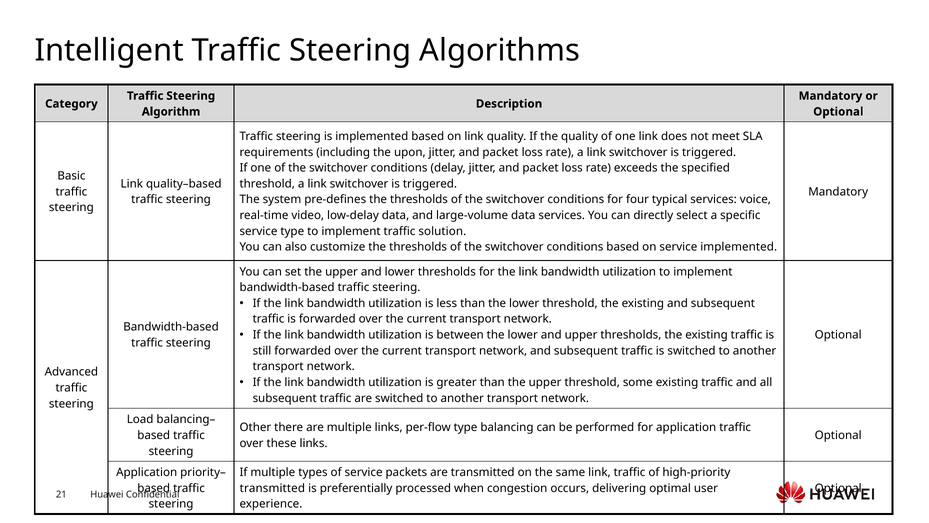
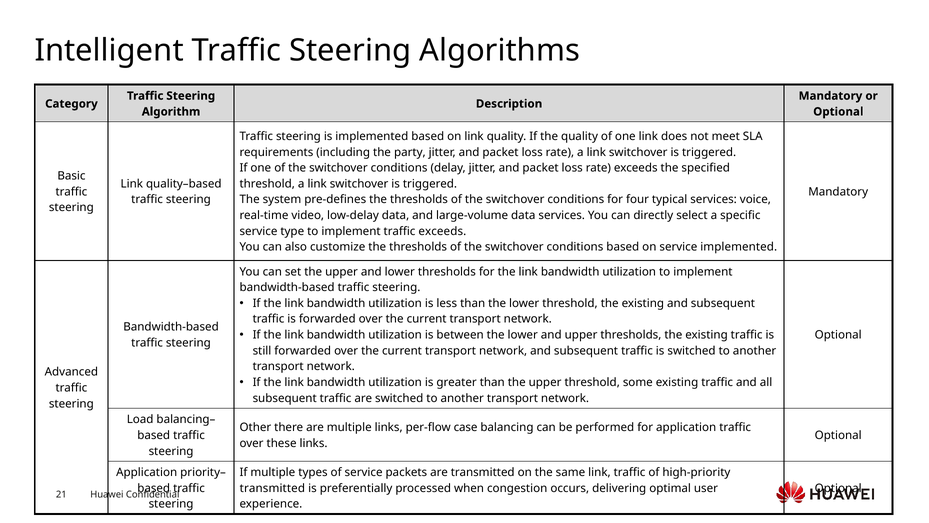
upon: upon -> party (410, 152)
traffic solution: solution -> exceeds (442, 231)
per-flow type: type -> case (466, 427)
